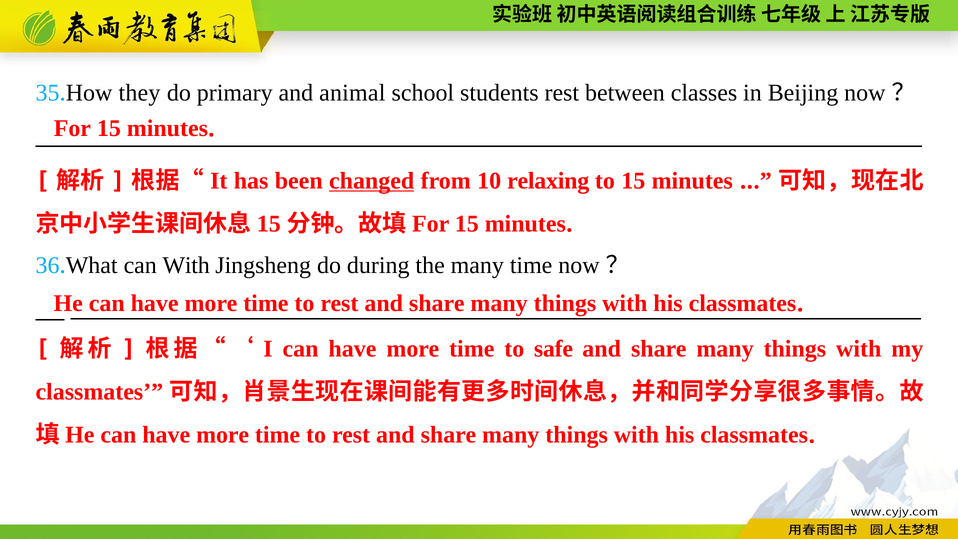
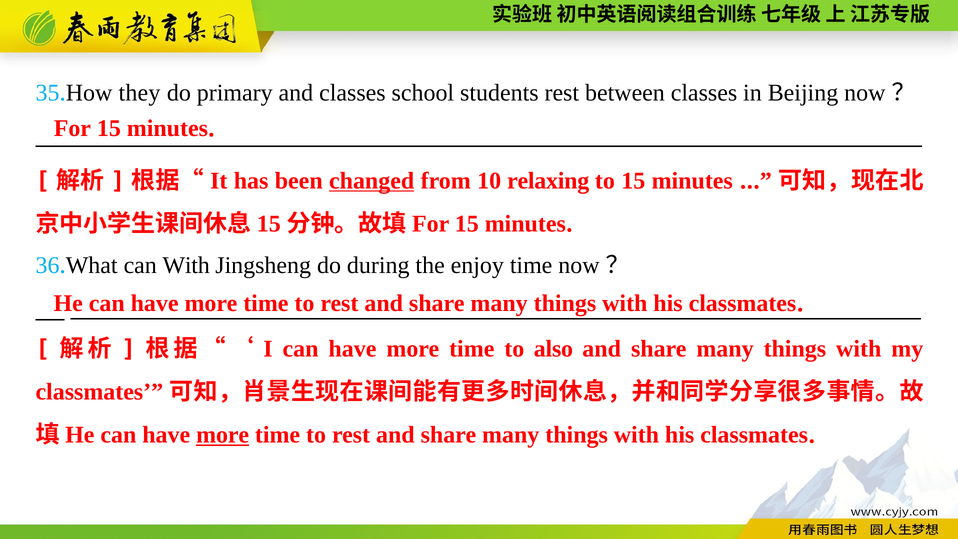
and animal: animal -> classes (352, 93)
the many: many -> enjoy (477, 265)
safe: safe -> also (553, 349)
more underline: none -> present (223, 435)
